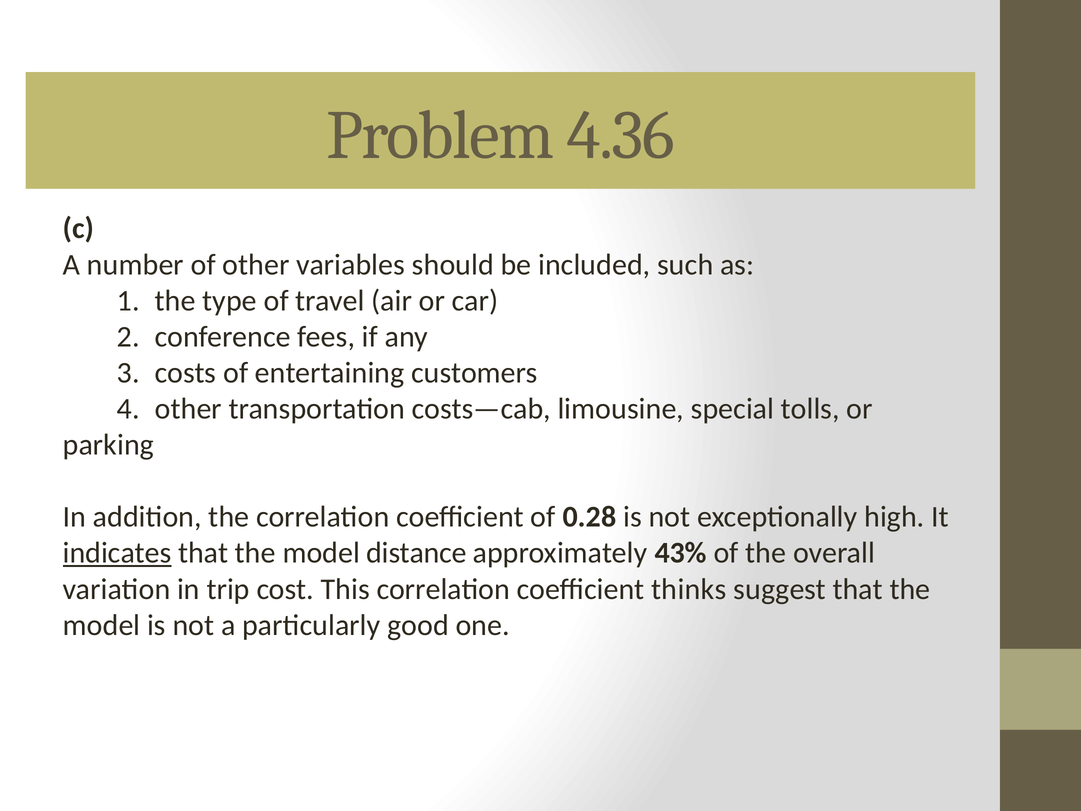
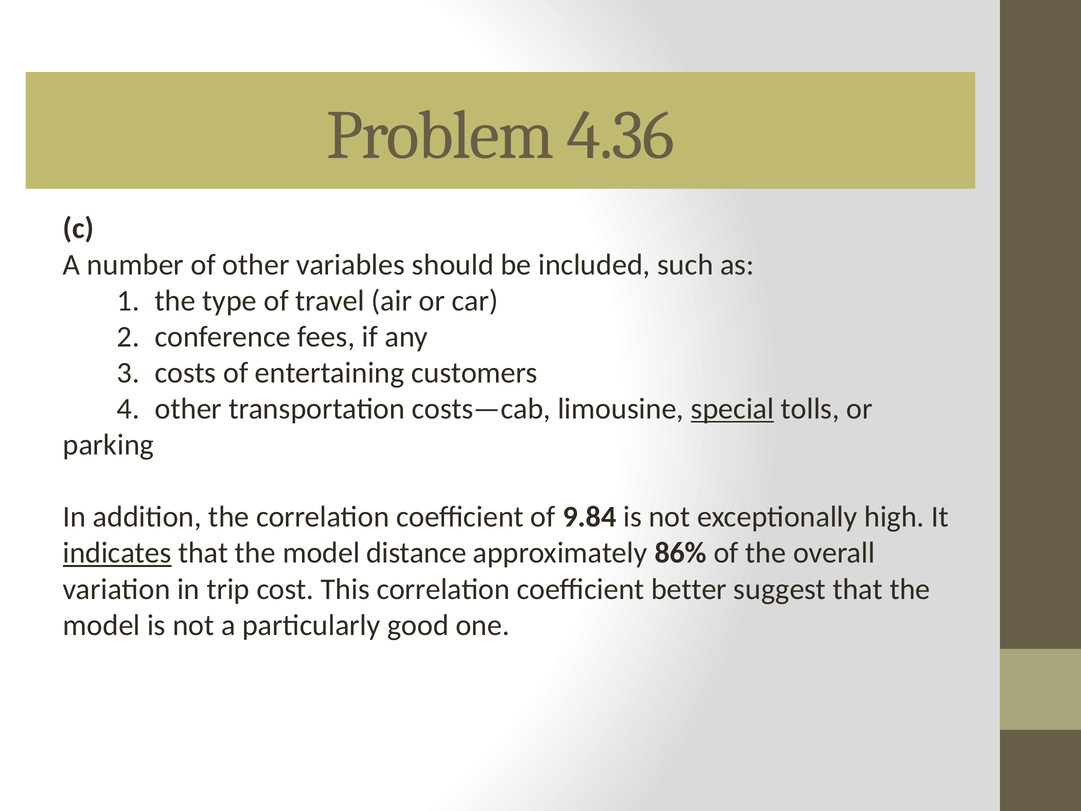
special underline: none -> present (732, 409)
0.28: 0.28 -> 9.84 (589, 517)
43%: 43% -> 86% (681, 553)
thinks: thinks -> better (689, 589)
